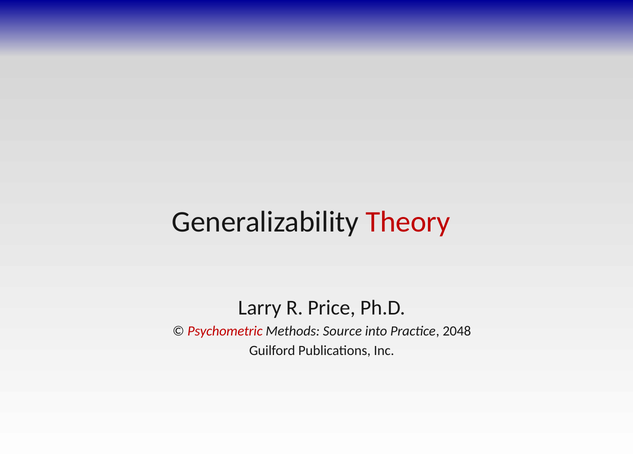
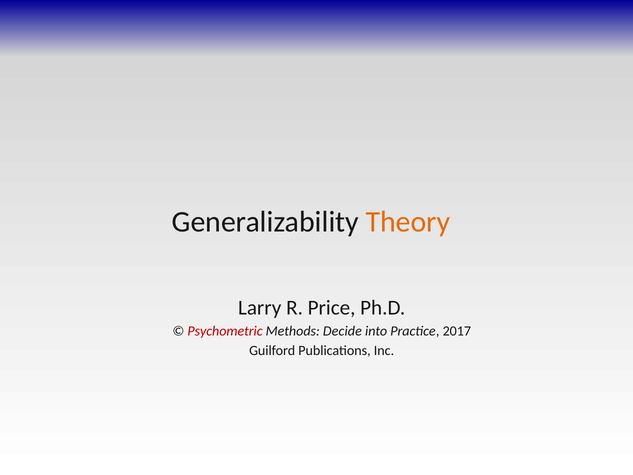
Theory colour: red -> orange (408, 222)
Source: Source -> Decide (342, 331)
2048: 2048 -> 2017 (457, 331)
